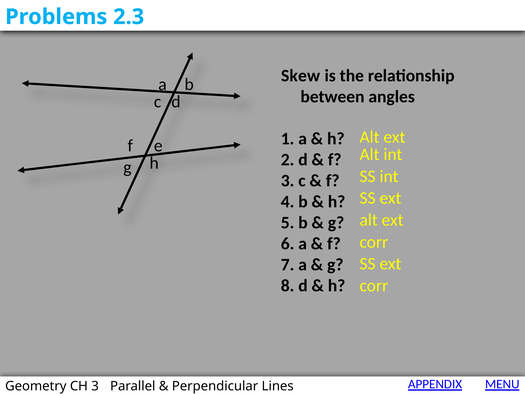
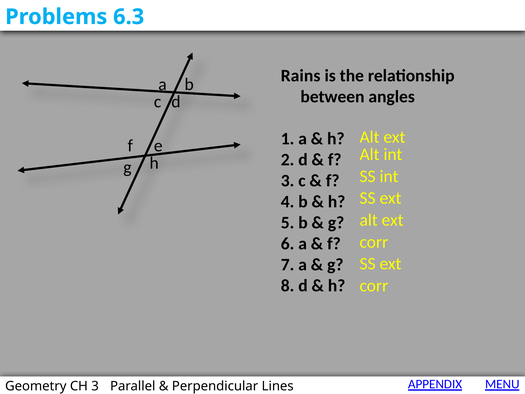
2.3: 2.3 -> 6.3 (129, 17)
Skew: Skew -> Rains (301, 76)
